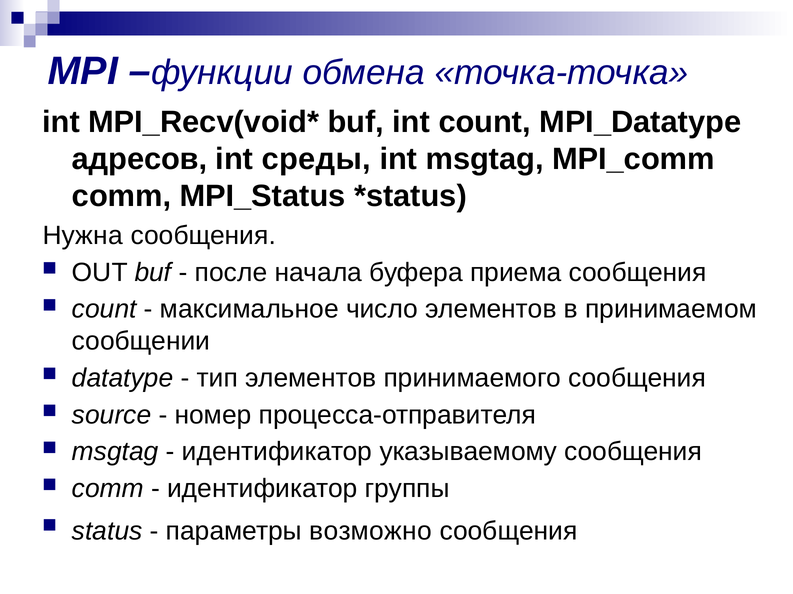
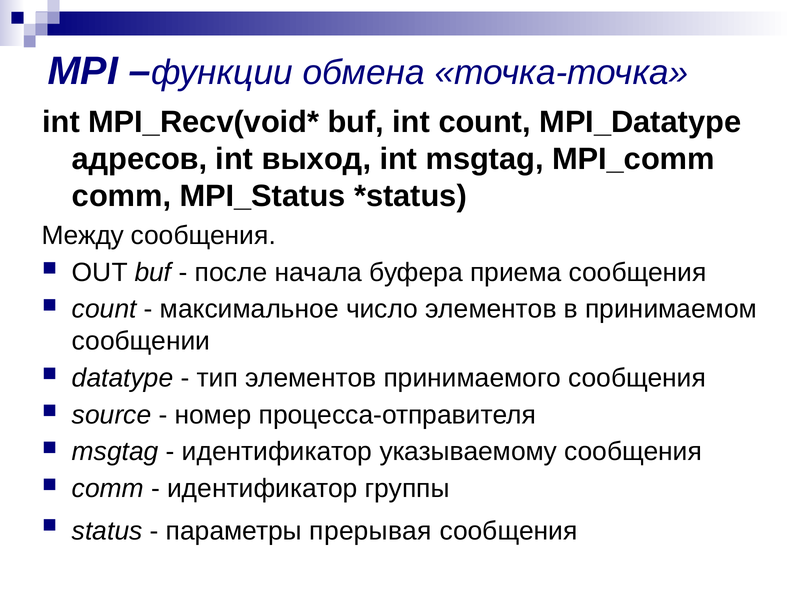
среды: среды -> выход (316, 159)
Нужна: Нужна -> Между (83, 236)
возможно: возможно -> прерывая (371, 532)
